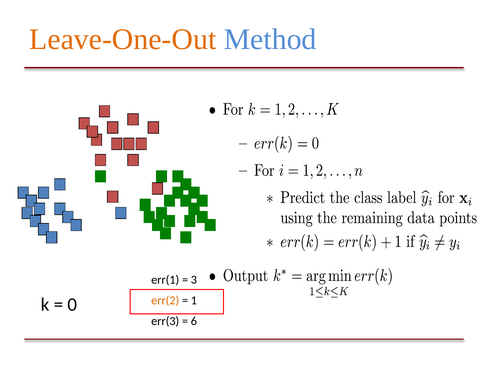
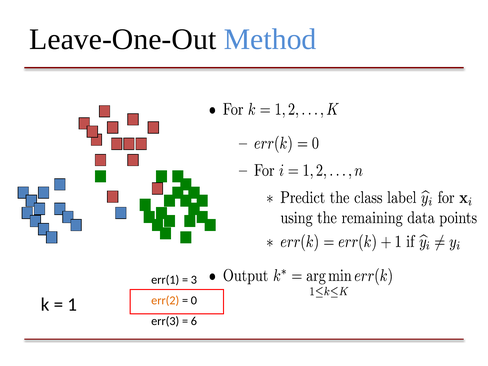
Leave-One-Out colour: orange -> black (123, 39)
1: 1 -> 0 (194, 301)
0: 0 -> 1 (72, 305)
